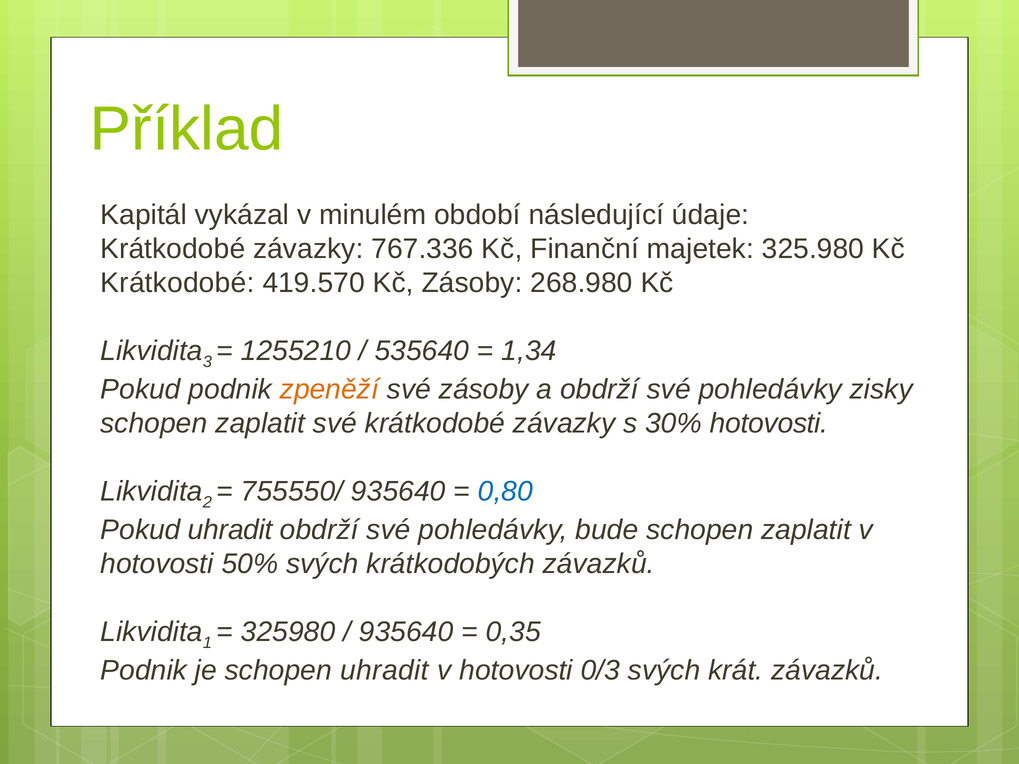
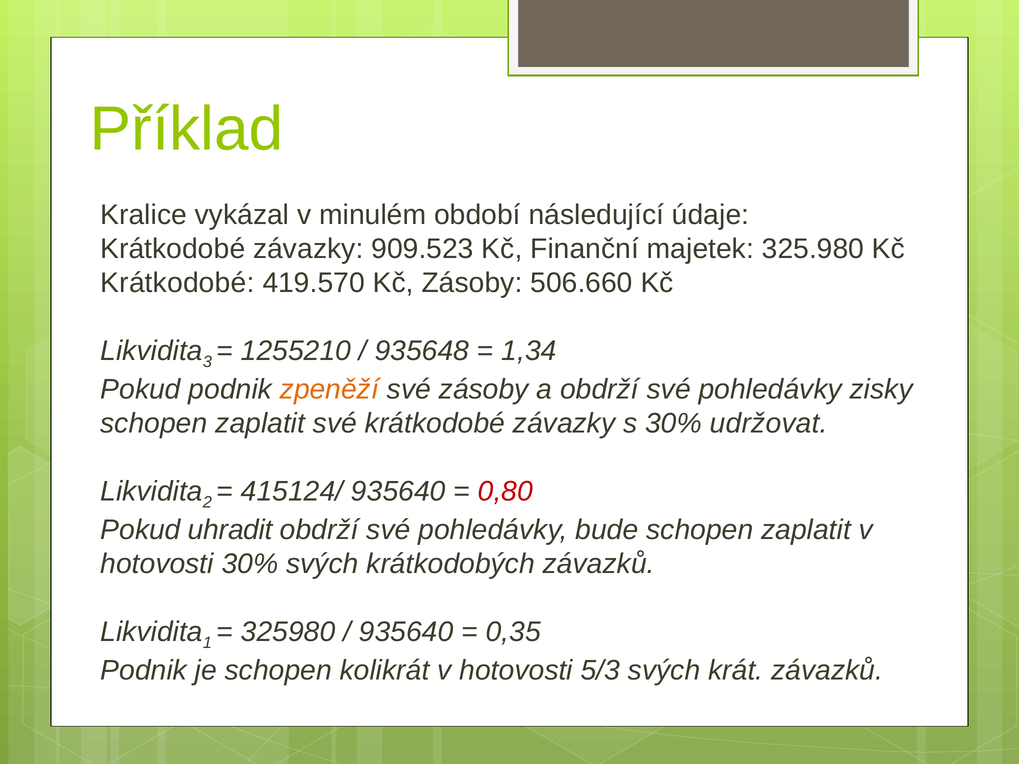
Kapitál: Kapitál -> Kralice (144, 215)
767.336: 767.336 -> 909.523 (422, 249)
268.980: 268.980 -> 506.660 (581, 283)
535640: 535640 -> 935648 (422, 351)
30% hotovosti: hotovosti -> udržovat (769, 424)
755550/: 755550/ -> 415124/ (292, 492)
0,80 colour: blue -> red (505, 492)
hotovosti 50%: 50% -> 30% (250, 564)
schopen uhradit: uhradit -> kolikrát (385, 671)
0/3: 0/3 -> 5/3 (600, 671)
